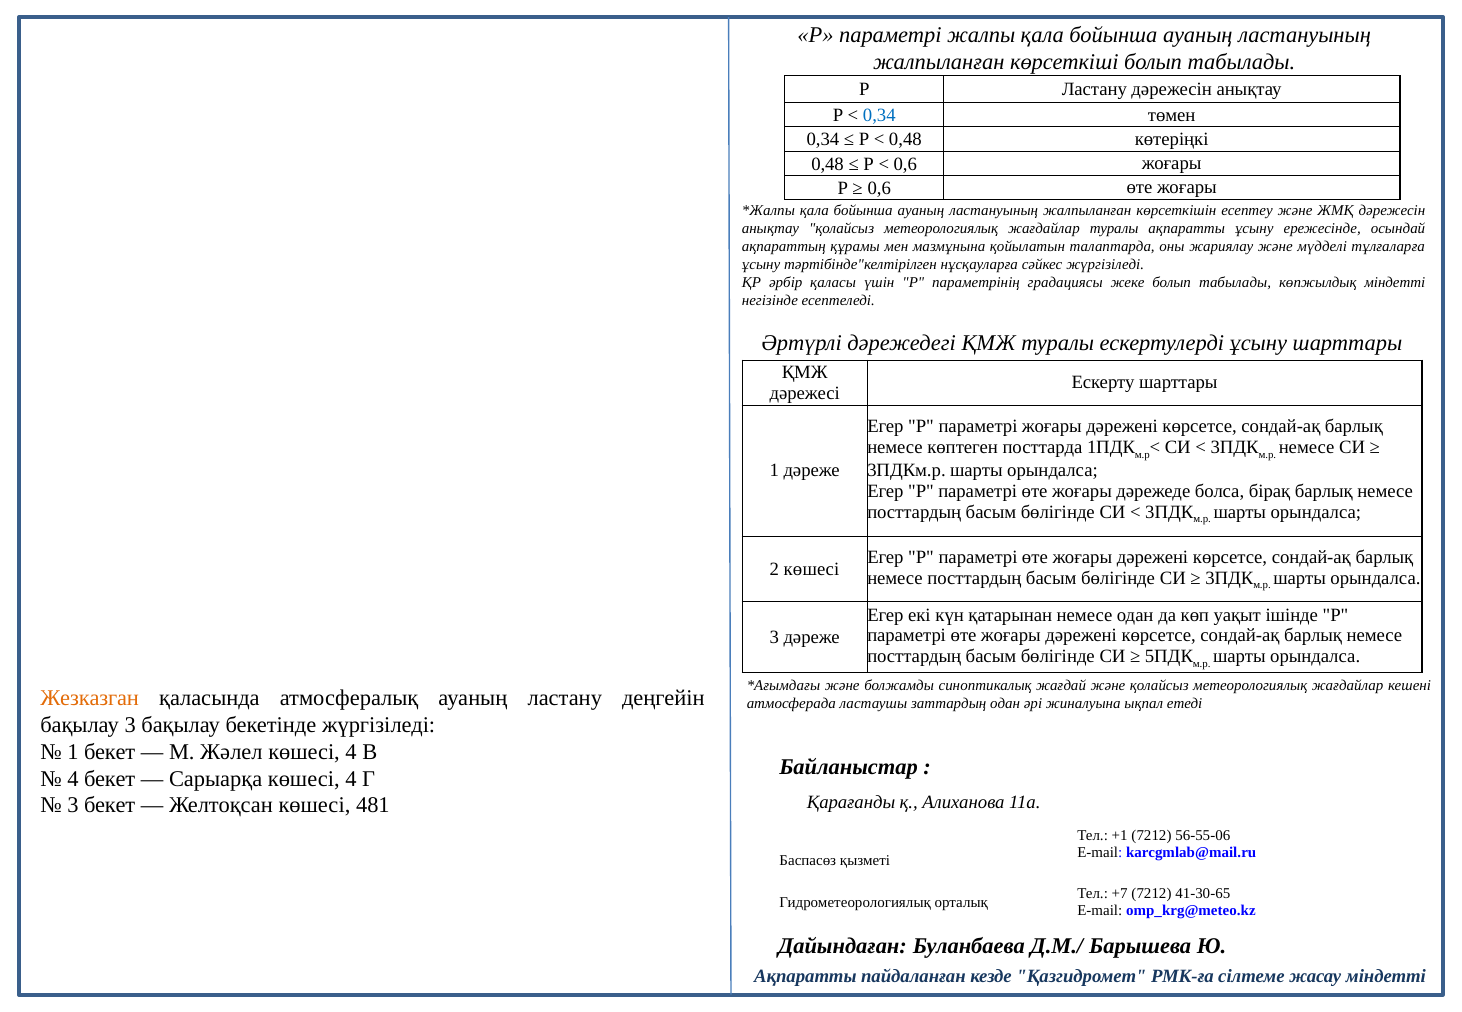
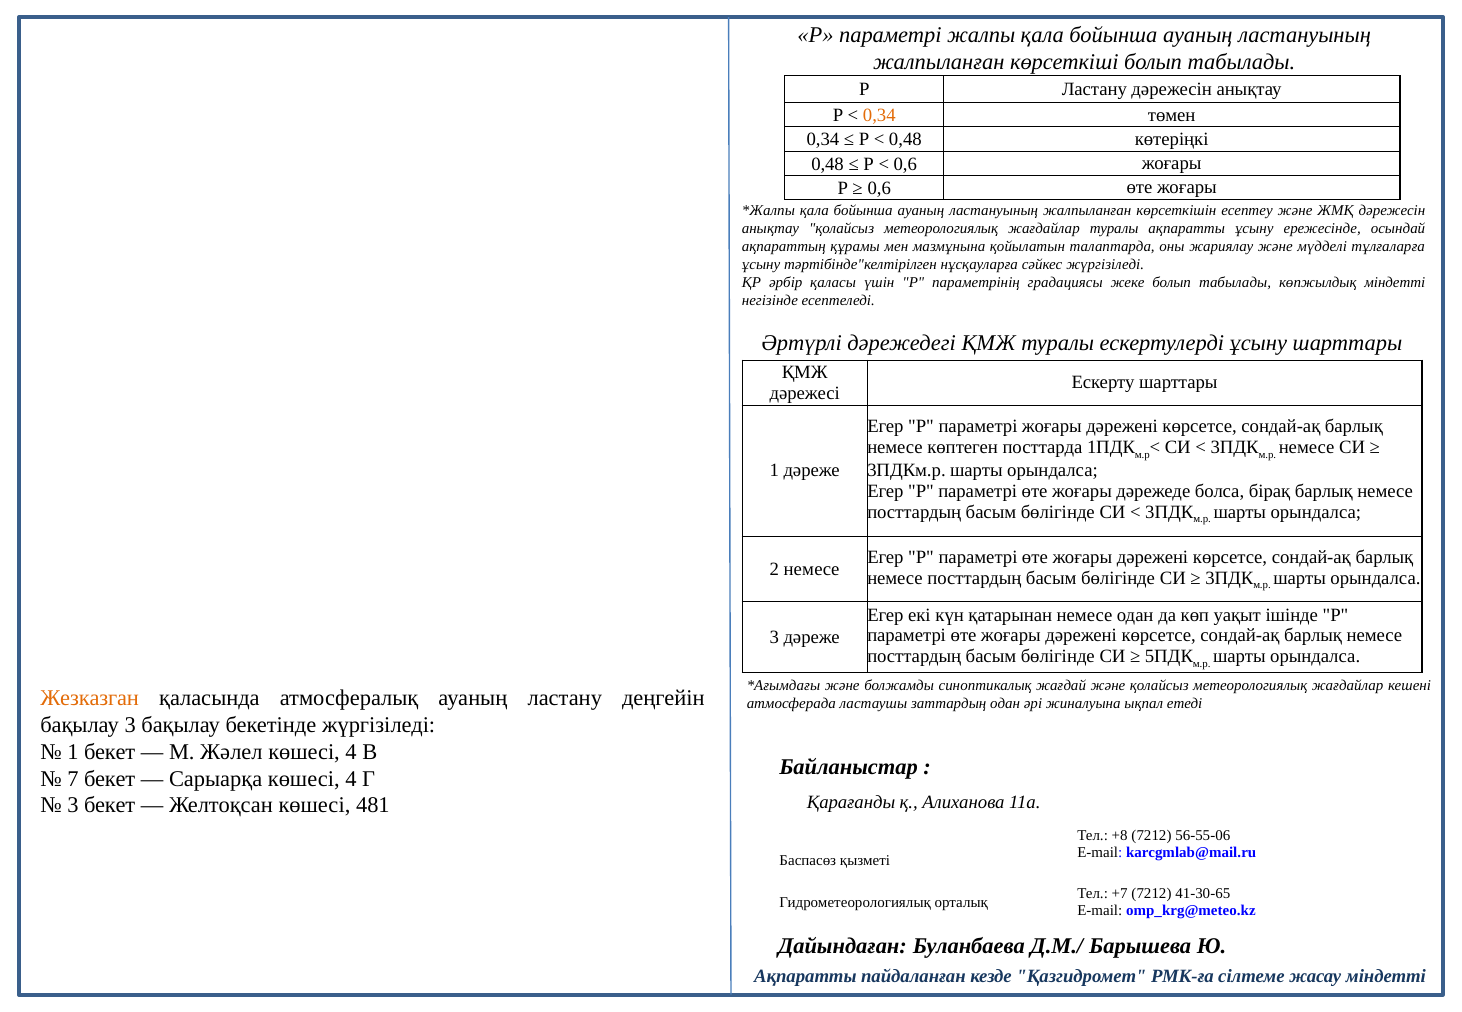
0,34 colour: blue -> orange (879, 116)
2 көшесі: көшесі -> немесе (812, 569)
4: 4 -> 7 (73, 779)
+1: +1 -> +8 (1120, 836)
